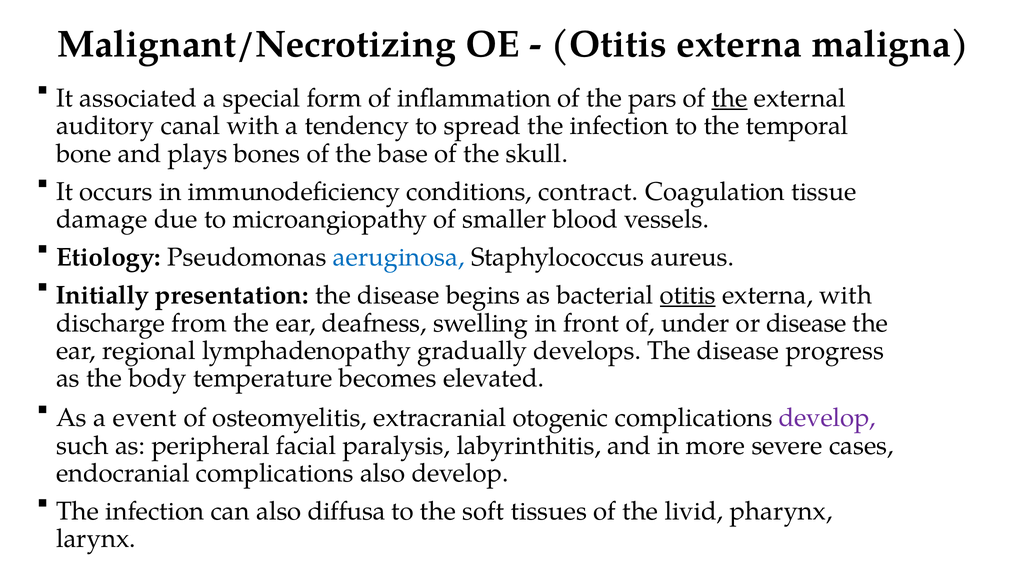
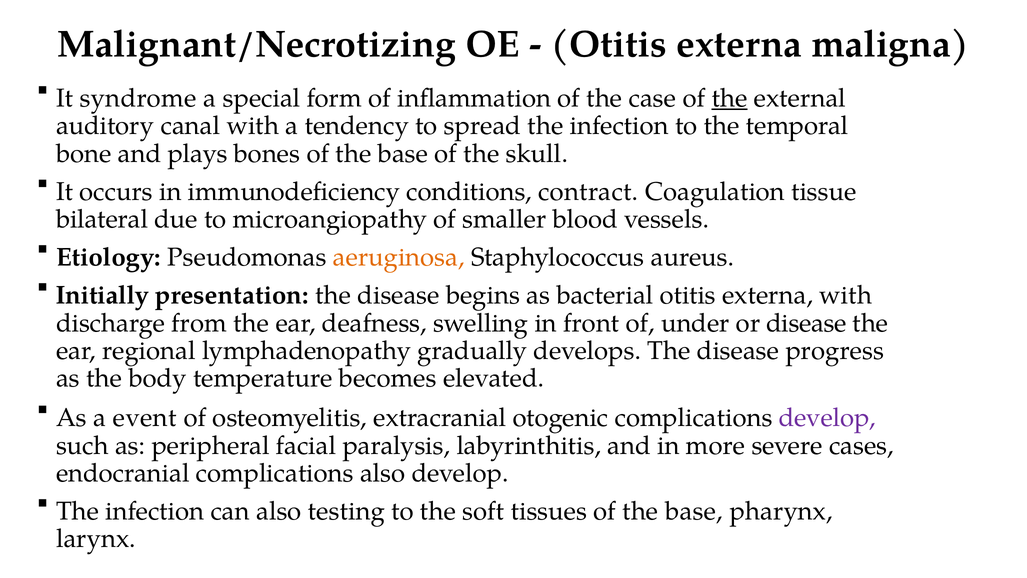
associated: associated -> syndrome (138, 98)
pars: pars -> case (652, 98)
damage: damage -> bilateral (102, 219)
aeruginosa colour: blue -> orange (399, 257)
otitis underline: present -> none (688, 295)
diffusa: diffusa -> testing (346, 511)
tissues of the livid: livid -> base (694, 511)
